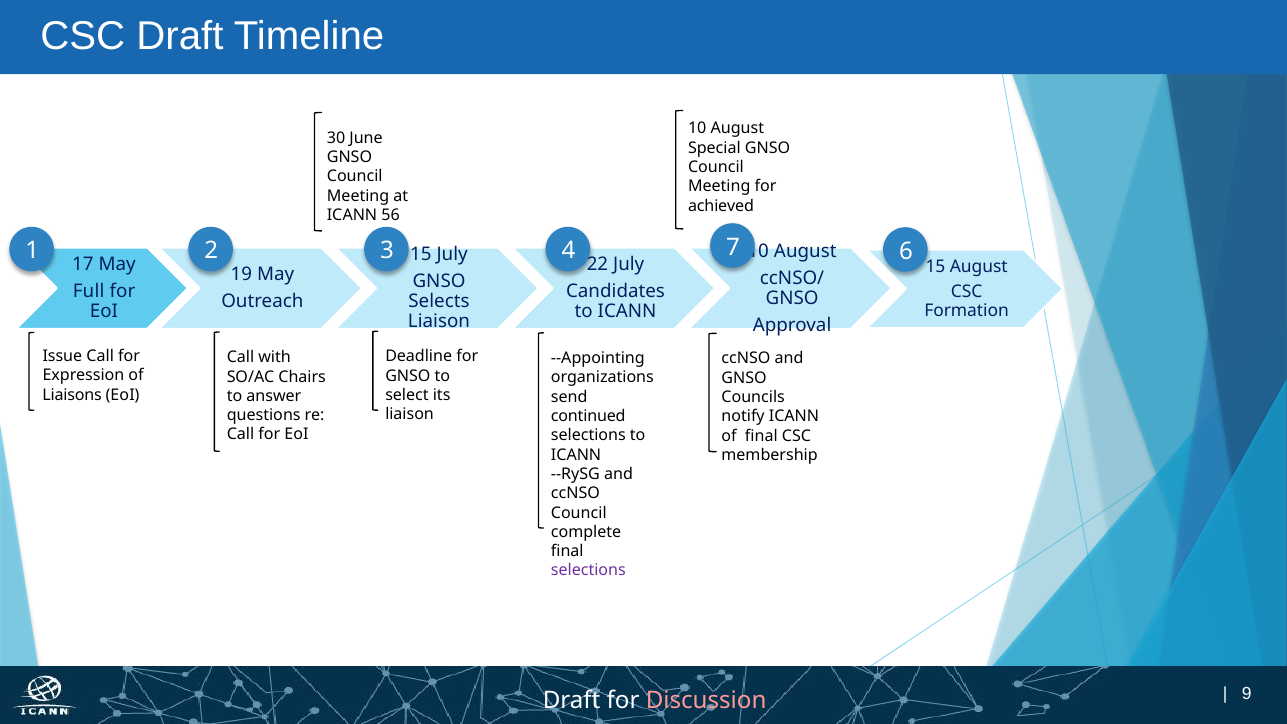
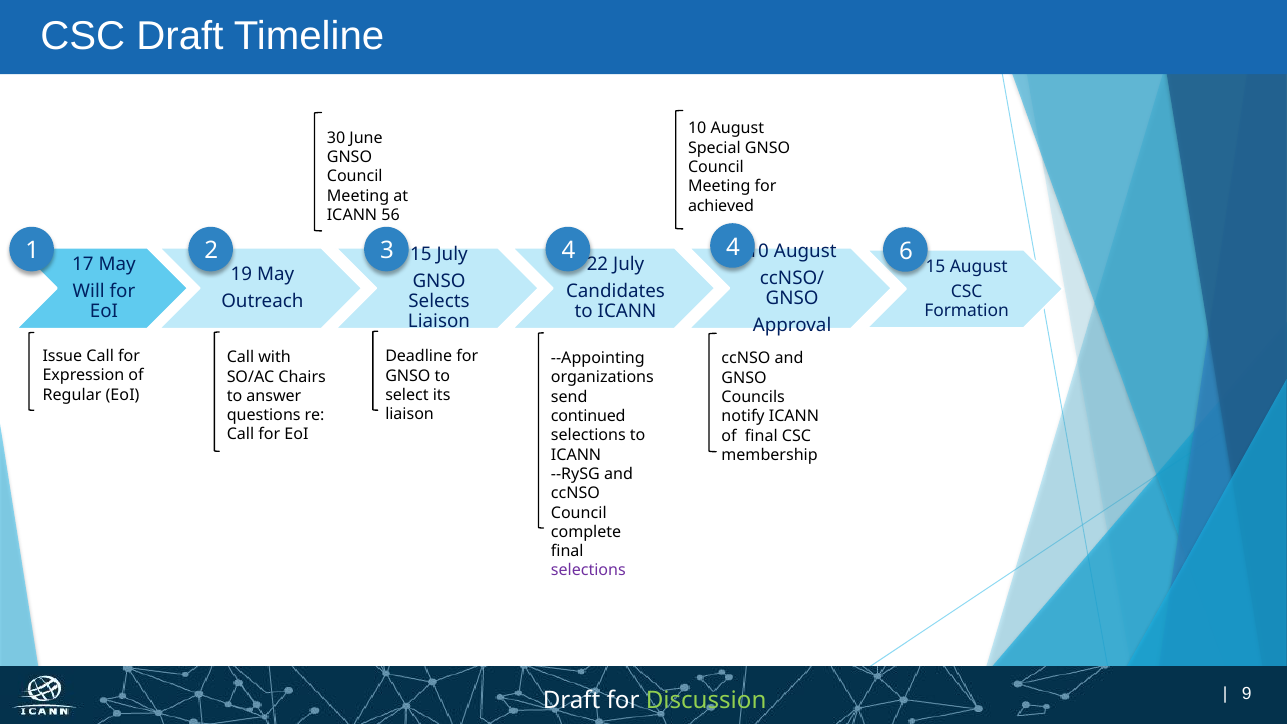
1 7: 7 -> 4 (733, 247)
Full: Full -> Will (89, 291)
Liaisons: Liaisons -> Regular (72, 395)
Discussion colour: pink -> light green (706, 700)
